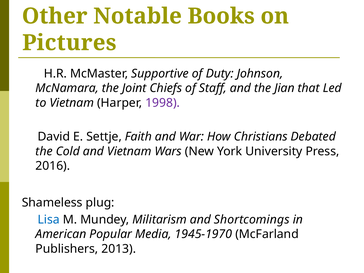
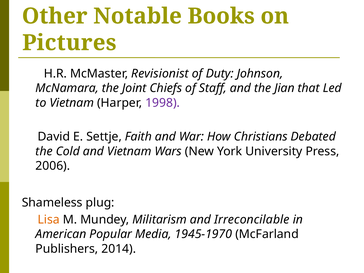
Supportive: Supportive -> Revisionist (160, 74)
2016: 2016 -> 2006 (53, 166)
Lisa colour: blue -> orange (49, 220)
Shortcomings: Shortcomings -> Irreconcilable (252, 220)
2013: 2013 -> 2014 (119, 249)
